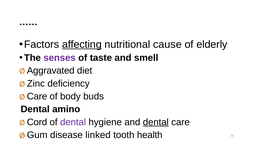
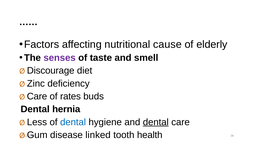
affecting underline: present -> none (82, 44)
Aggravated: Aggravated -> Discourage (51, 71)
body: body -> rates (70, 97)
amino: amino -> hernia (66, 109)
Cord: Cord -> Less (37, 122)
dental colour: purple -> blue (73, 122)
